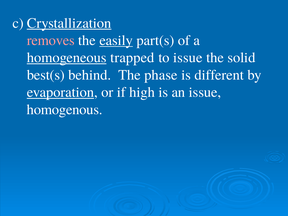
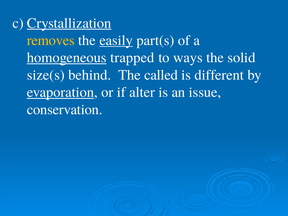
removes colour: pink -> yellow (51, 40)
to issue: issue -> ways (188, 58)
best(s: best(s -> size(s (46, 75)
phase: phase -> called (161, 75)
high: high -> alter (142, 92)
homogenous: homogenous -> conservation (65, 109)
